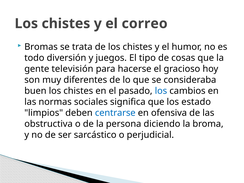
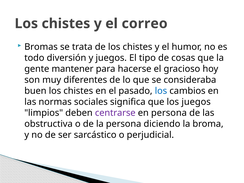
televisión: televisión -> mantener (73, 69)
los estado: estado -> juegos (196, 102)
centrarse colour: blue -> purple (115, 113)
en ofensiva: ofensiva -> persona (169, 113)
